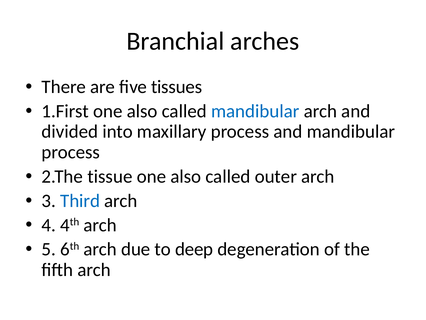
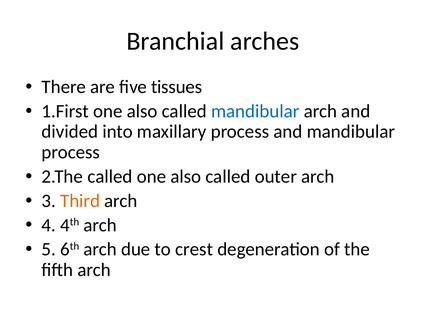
2.The tissue: tissue -> called (110, 176)
Third colour: blue -> orange (80, 200)
deep: deep -> crest (194, 249)
